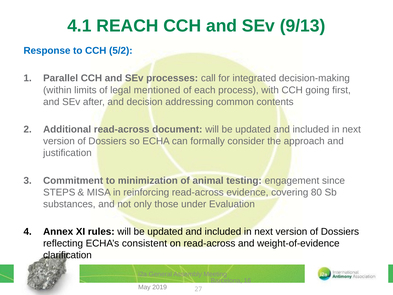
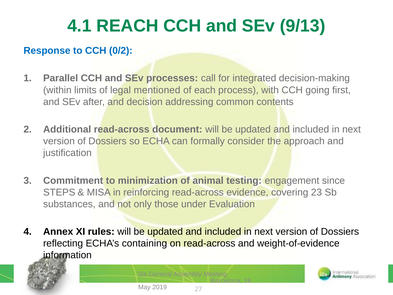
5/2: 5/2 -> 0/2 (121, 51)
80: 80 -> 23 (316, 192)
consistent: consistent -> containing (145, 243)
clarification: clarification -> information (67, 255)
